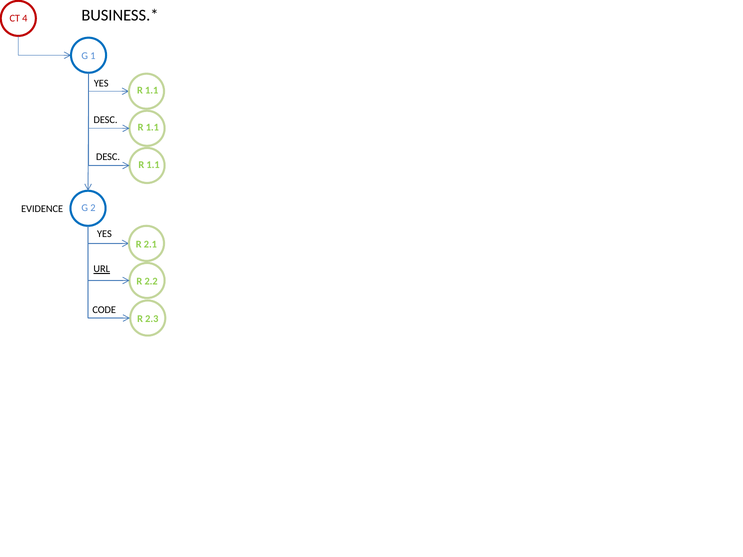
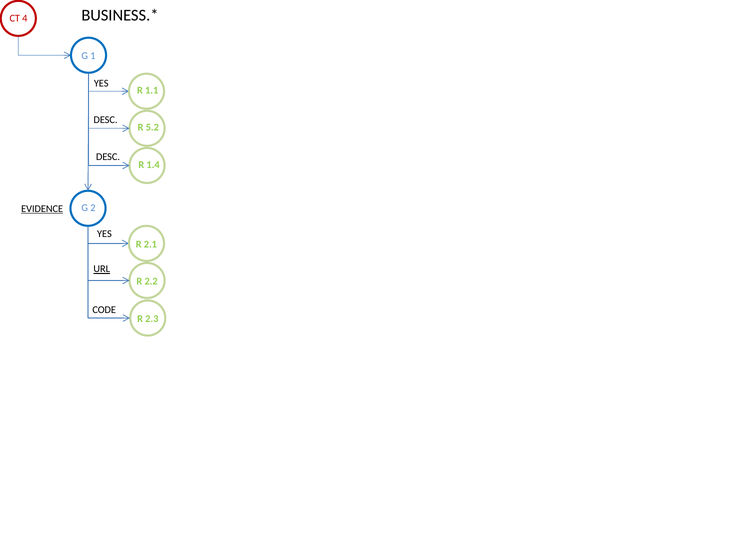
1.1: 1.1 -> 5.2 (152, 127)
1.1: 1.1 -> 1.4 (153, 165)
EVIDENCE underline: none -> present (42, 209)
